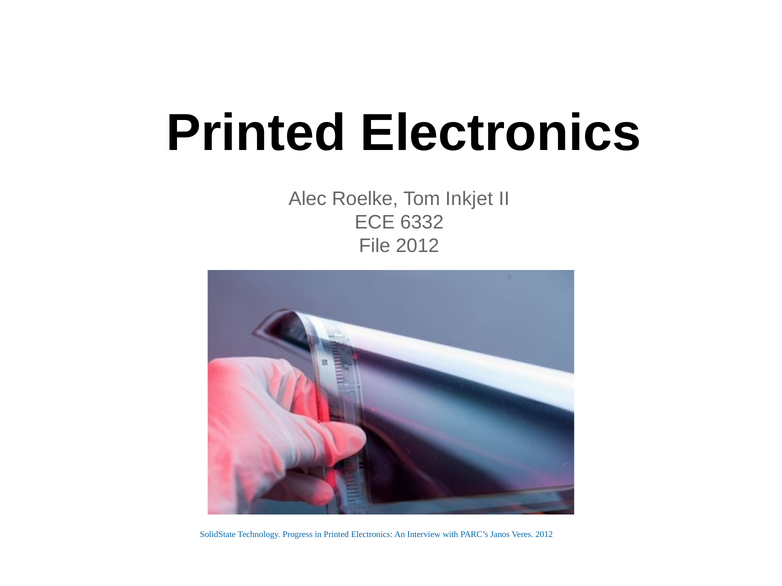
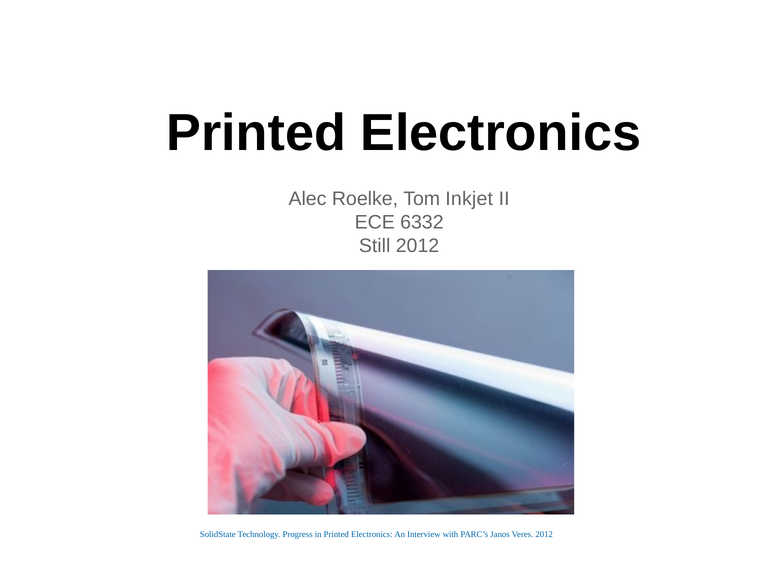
File: File -> Still (375, 246)
